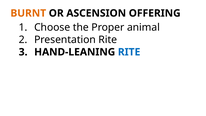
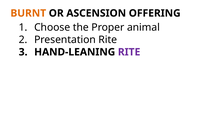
RITE colour: blue -> purple (129, 52)
